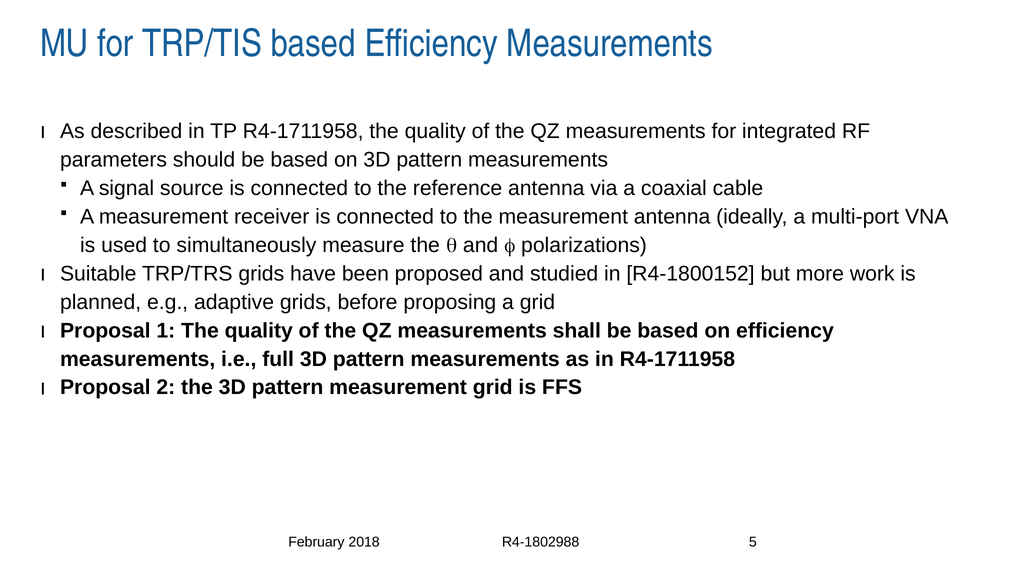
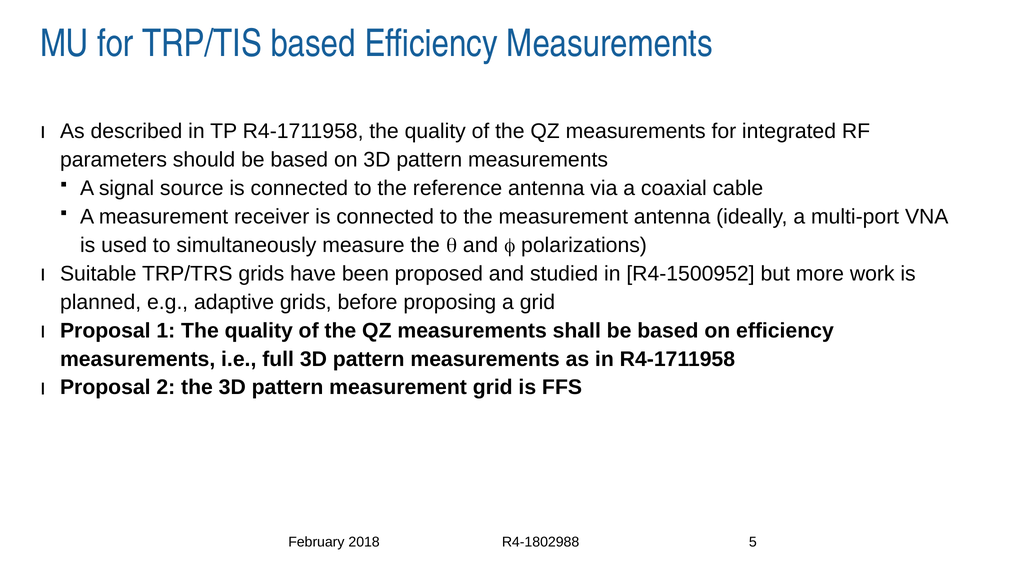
R4-1800152: R4-1800152 -> R4-1500952 (690, 274)
